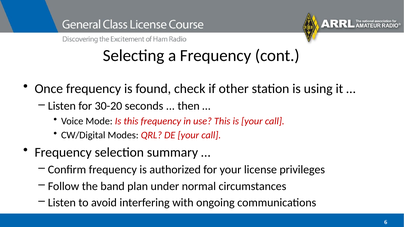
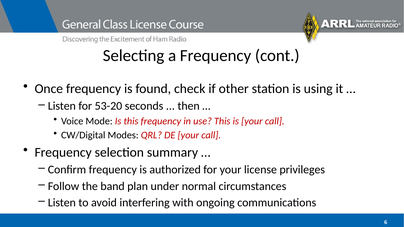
30-20: 30-20 -> 53-20 (108, 106)
